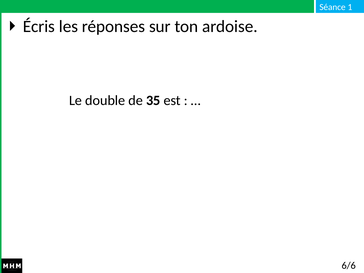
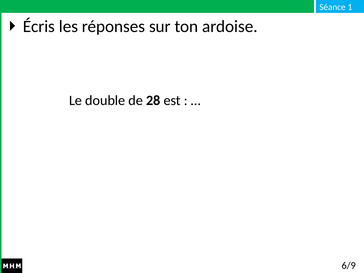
35: 35 -> 28 (153, 100)
6/6: 6/6 -> 6/9 (349, 266)
